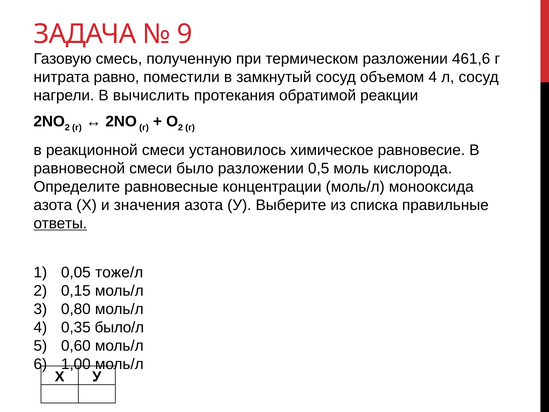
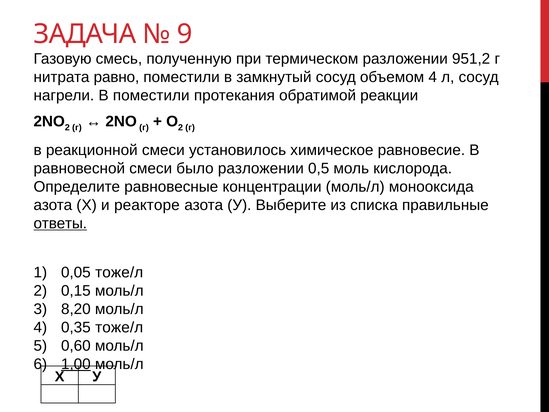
461,6: 461,6 -> 951,2 (471, 59)
В вычислить: вычислить -> поместили (151, 96)
значения: значения -> реакторе (147, 205)
0,80: 0,80 -> 8,20 (76, 309)
0,35 было/л: было/л -> тоже/л (119, 327)
1,00 underline: none -> present (76, 364)
